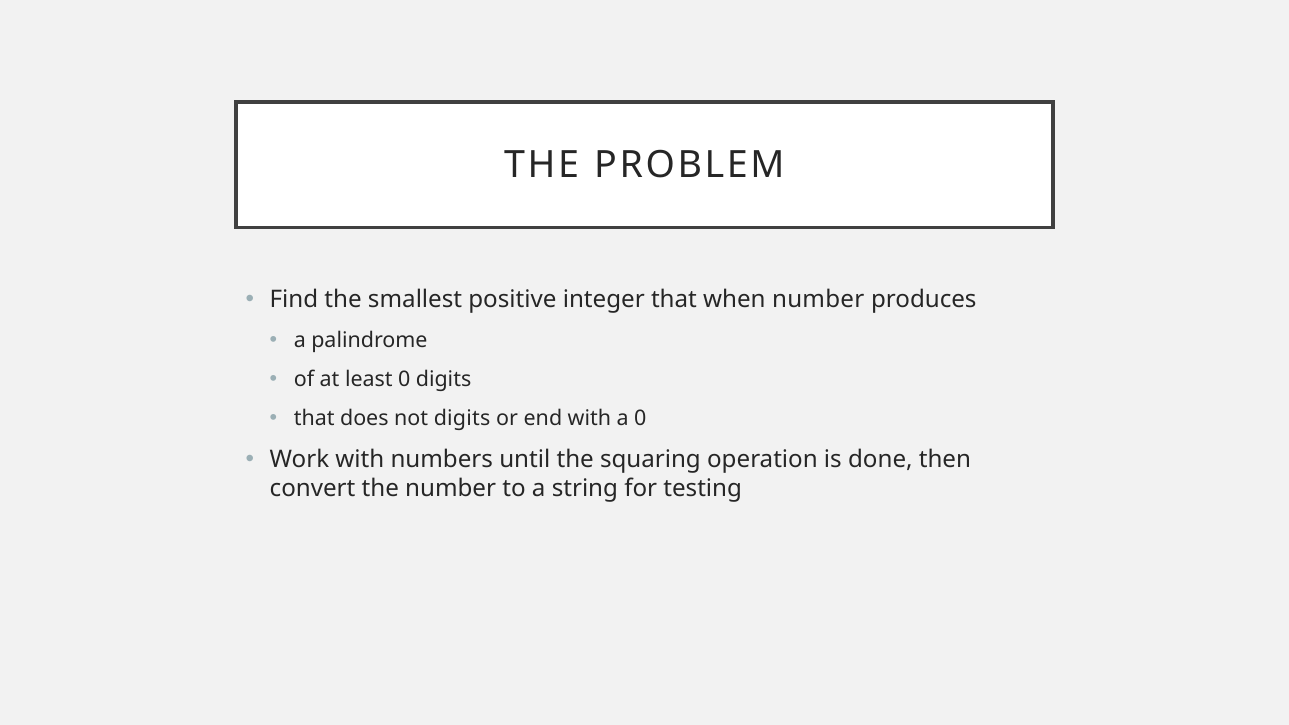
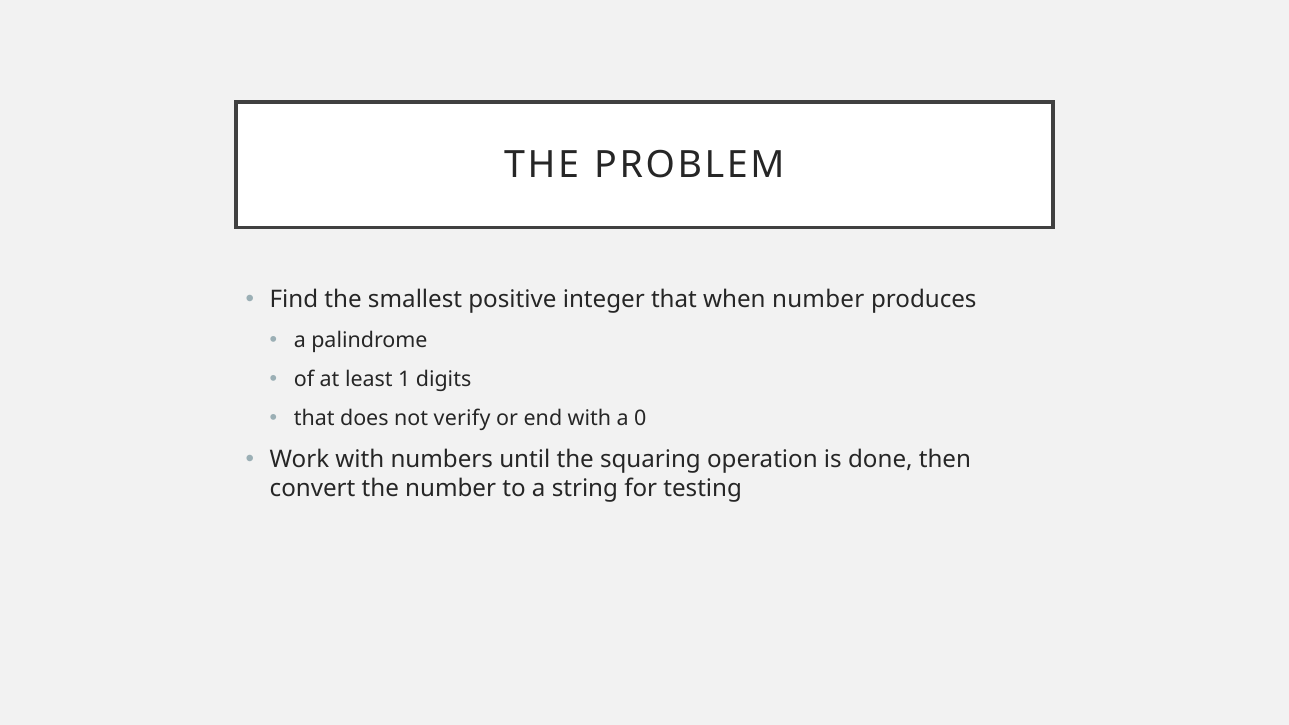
least 0: 0 -> 1 (404, 380)
not digits: digits -> verify (462, 419)
